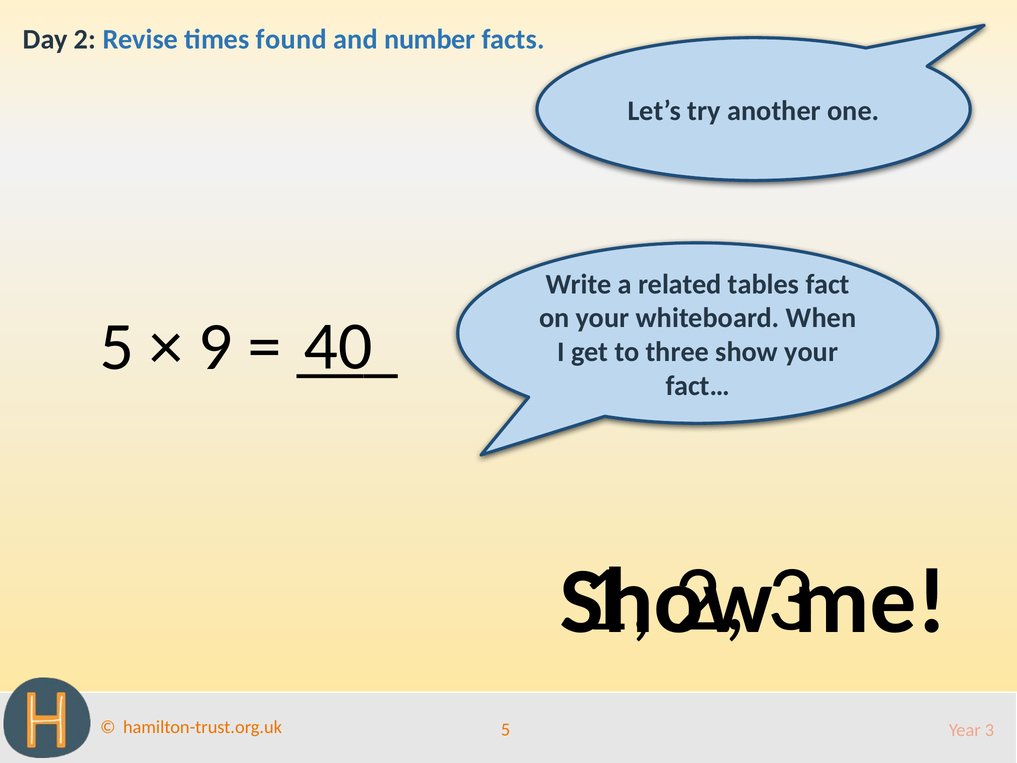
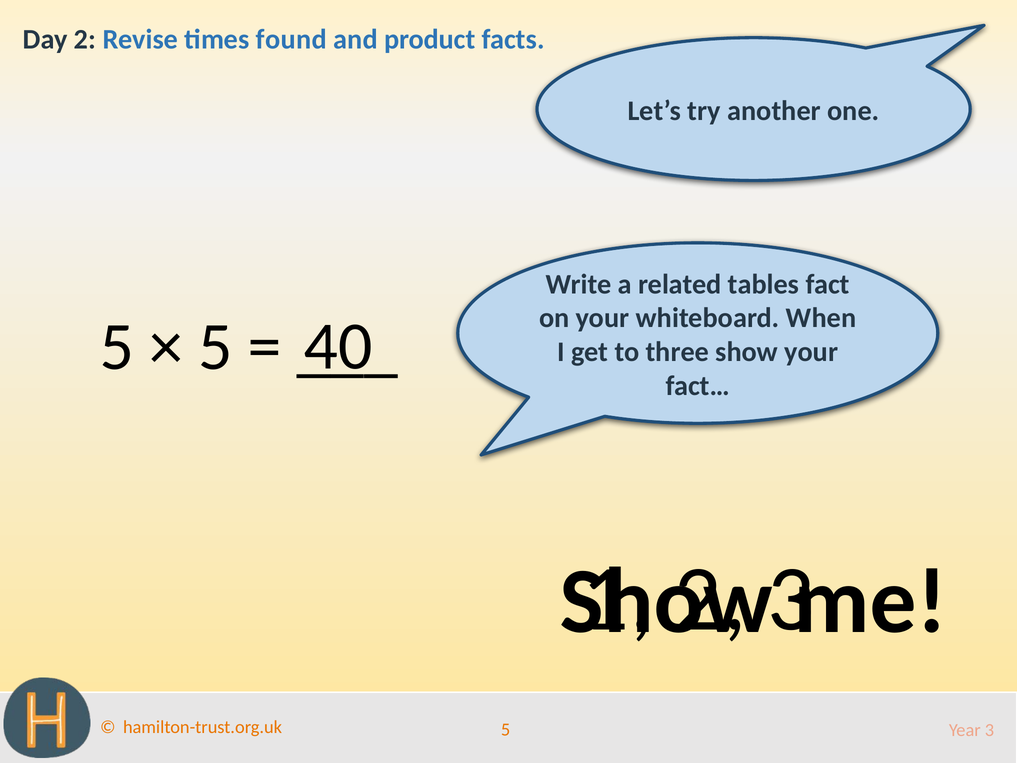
number: number -> product (430, 39)
9: 9 -> 5 (215, 347)
